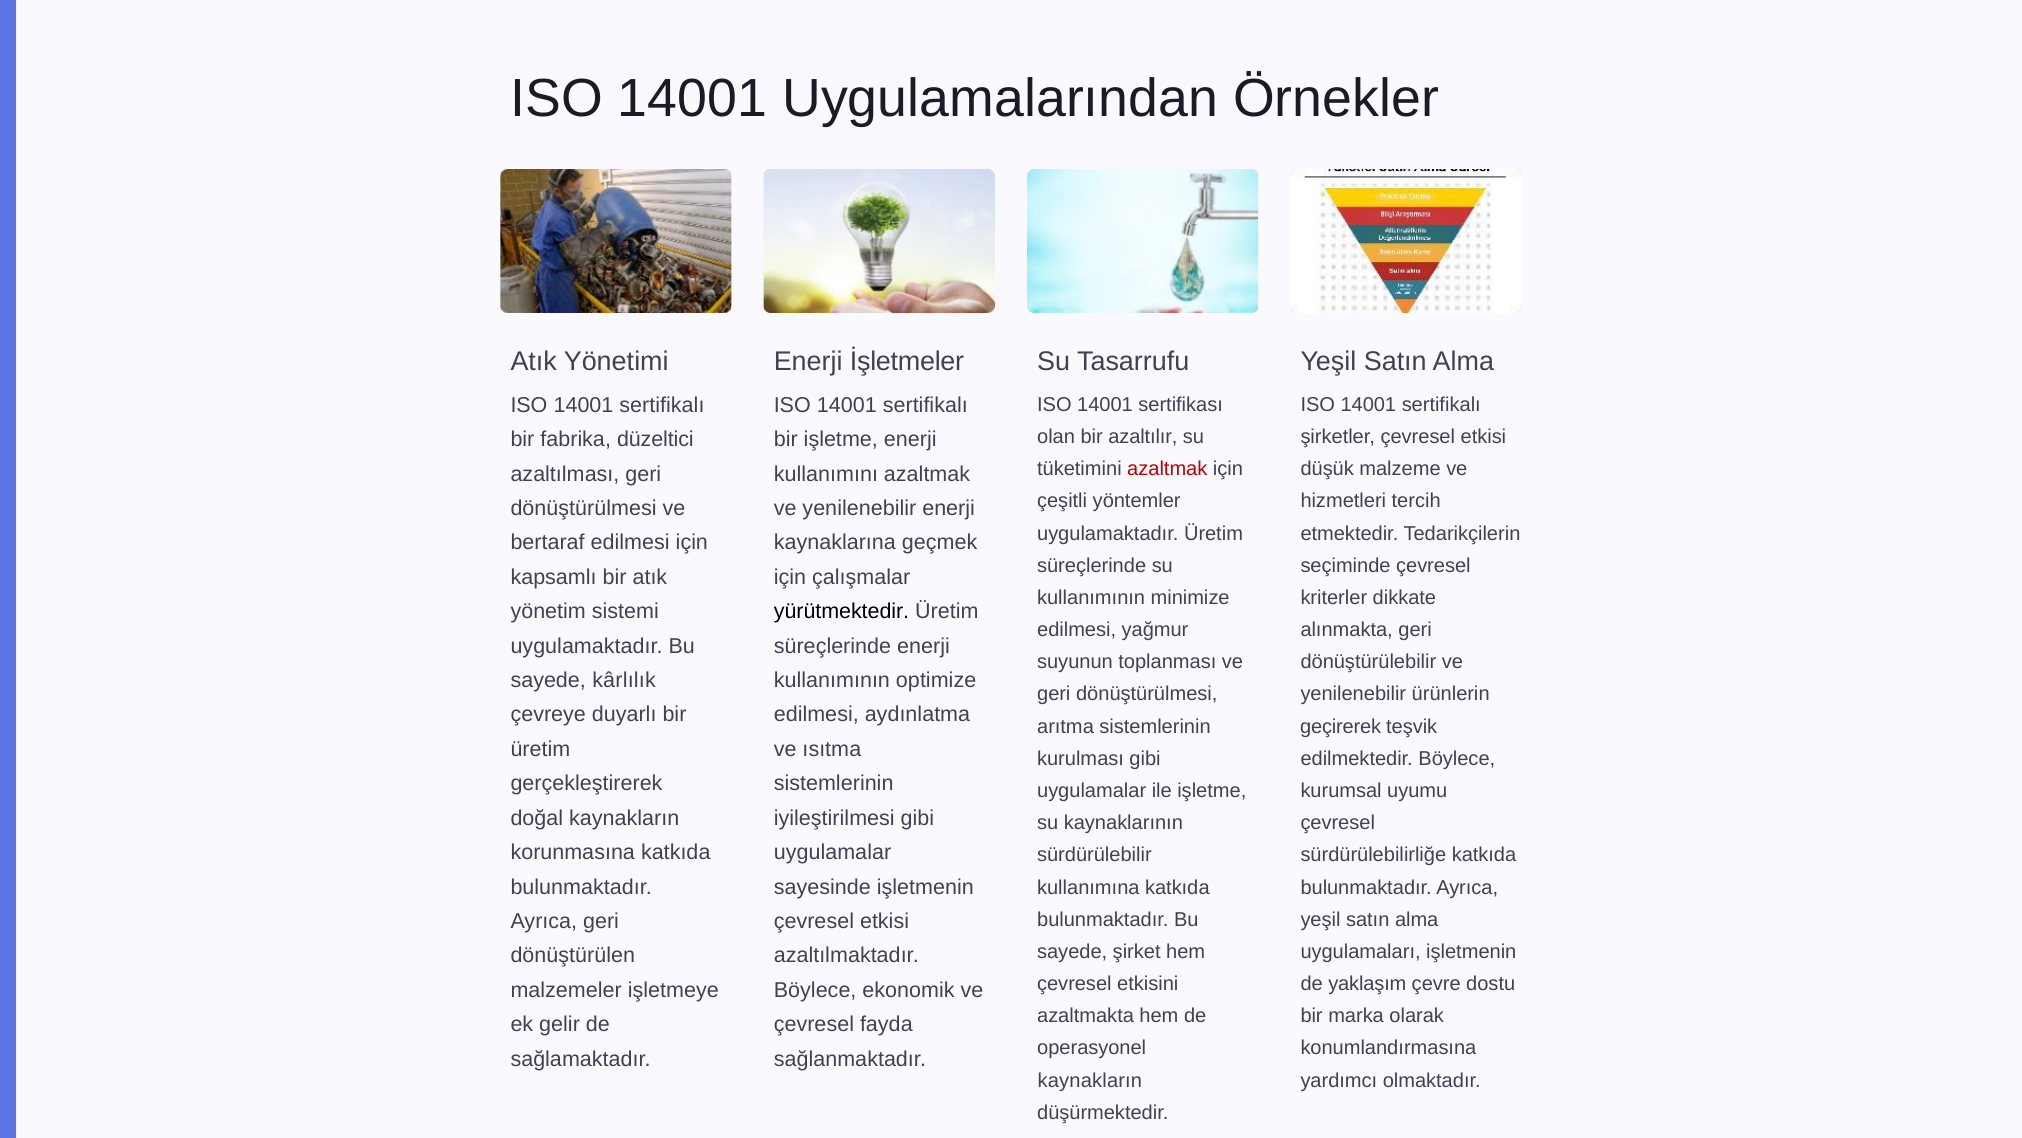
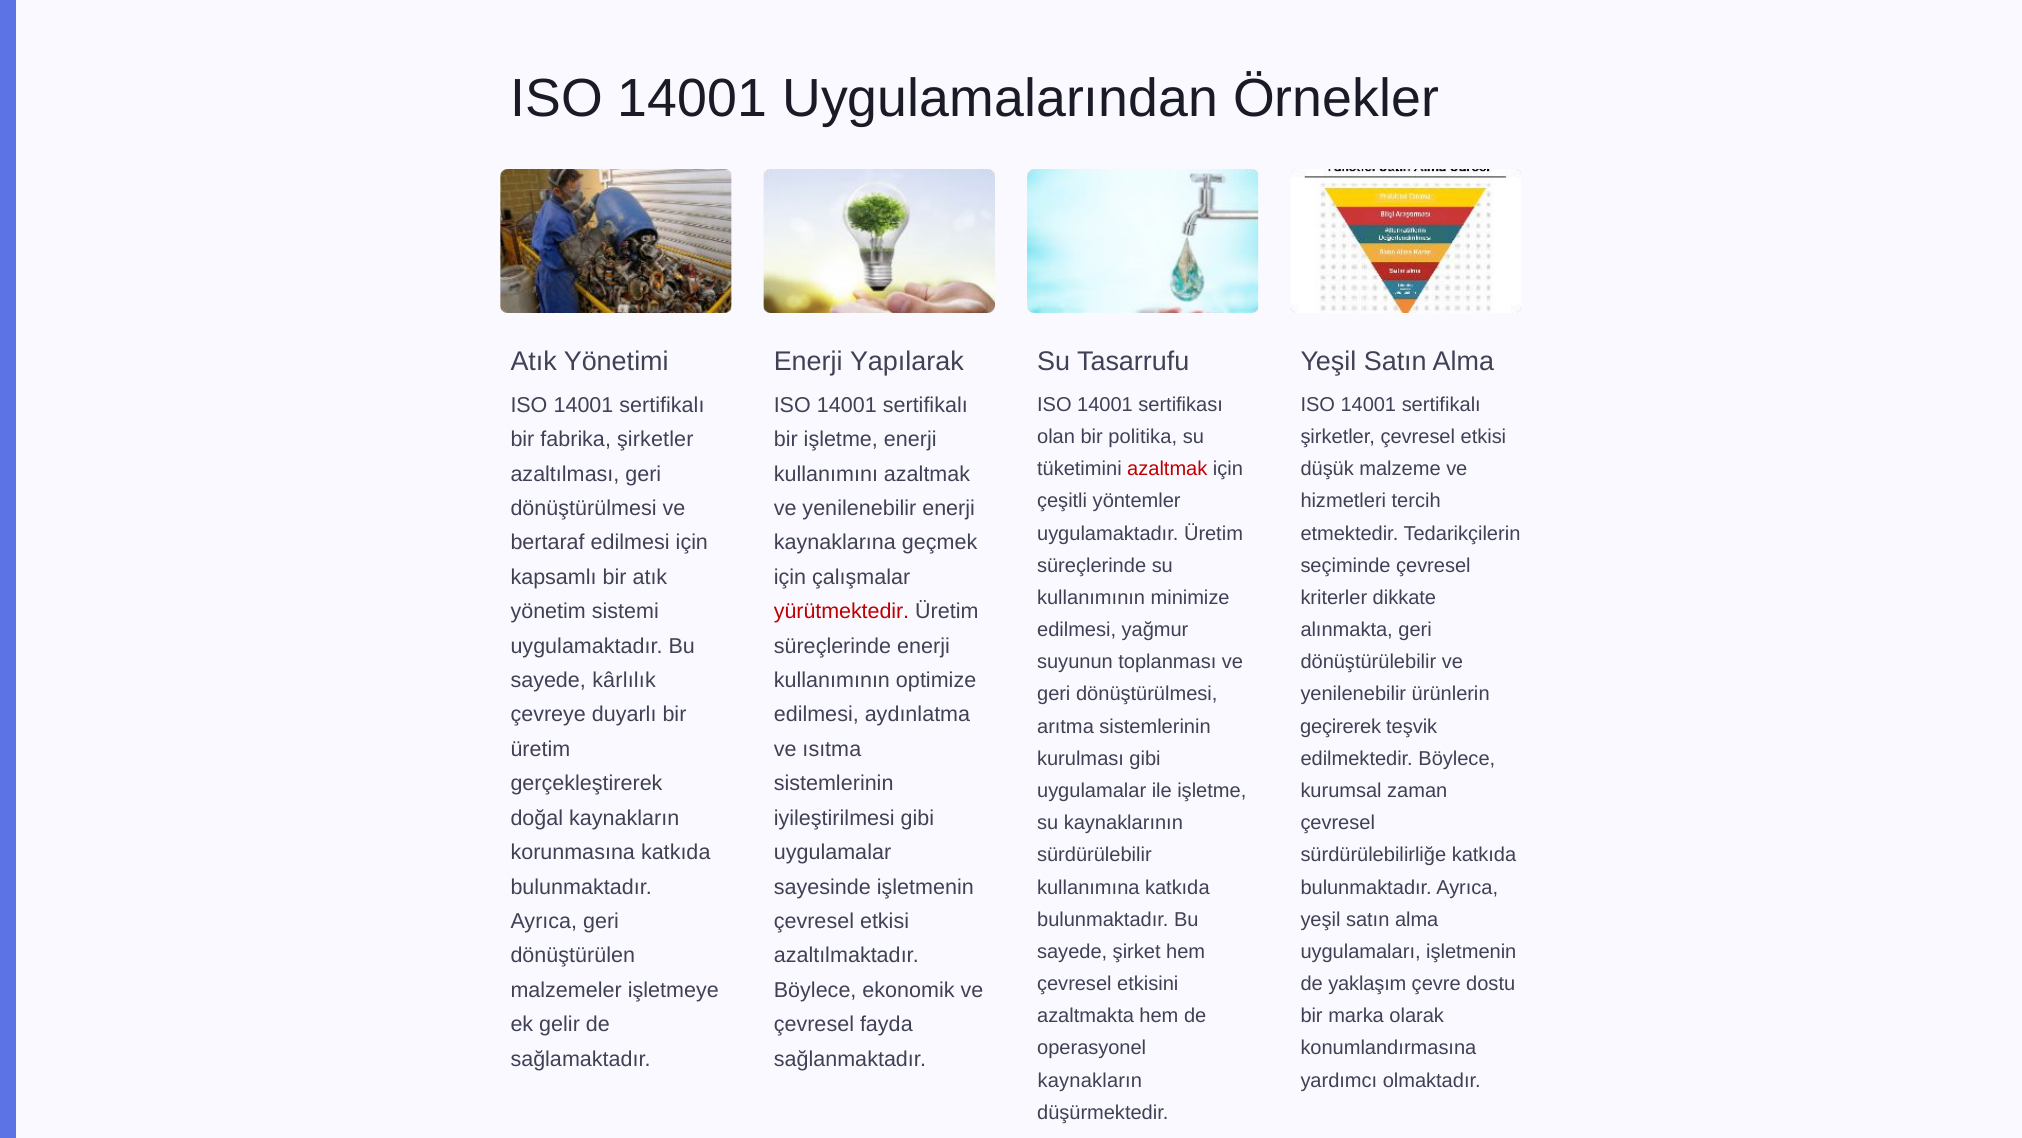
İşletmeler: İşletmeler -> Yapılarak (907, 361)
azaltılır: azaltılır -> politika (1143, 437)
fabrika düzeltici: düzeltici -> şirketler (655, 439)
yürütmektedir colour: black -> red (842, 611)
uyumu: uyumu -> zaman (1417, 790)
